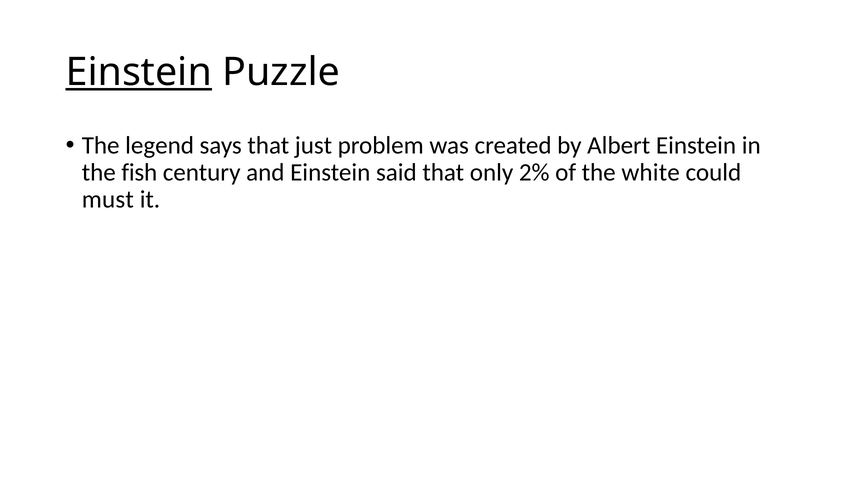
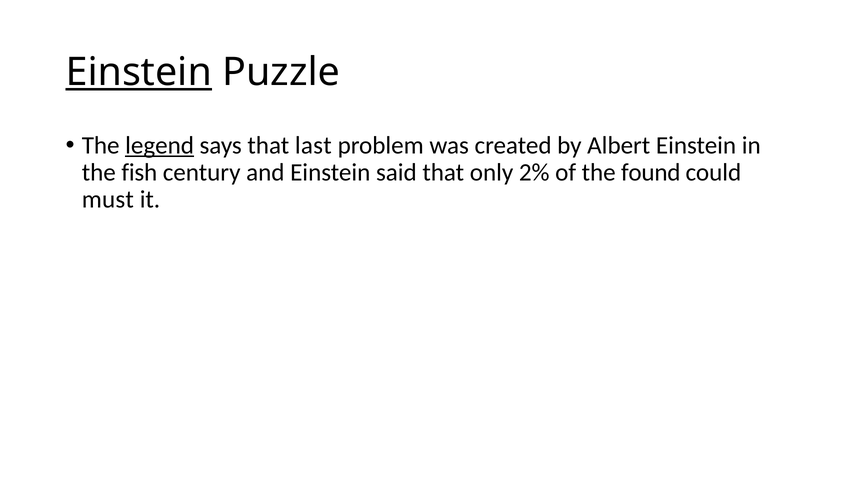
legend underline: none -> present (160, 146)
just: just -> last (313, 146)
white: white -> found (651, 173)
